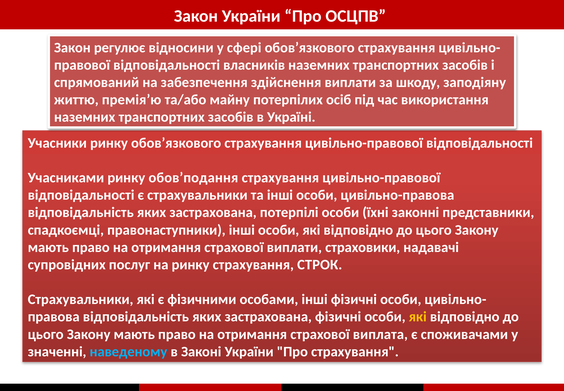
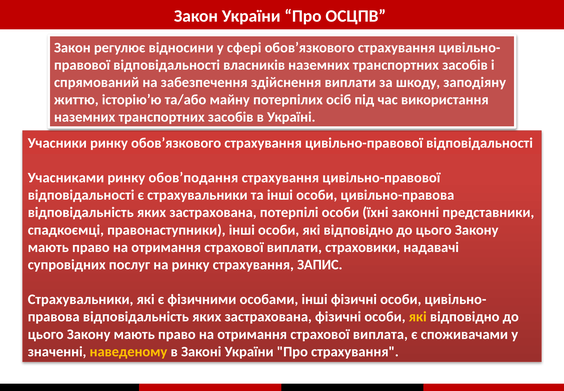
премія’ю: премія’ю -> історію’ю (132, 100)
СТРОК: СТРОК -> ЗАПИС (320, 264)
наведеному colour: light blue -> yellow (128, 351)
